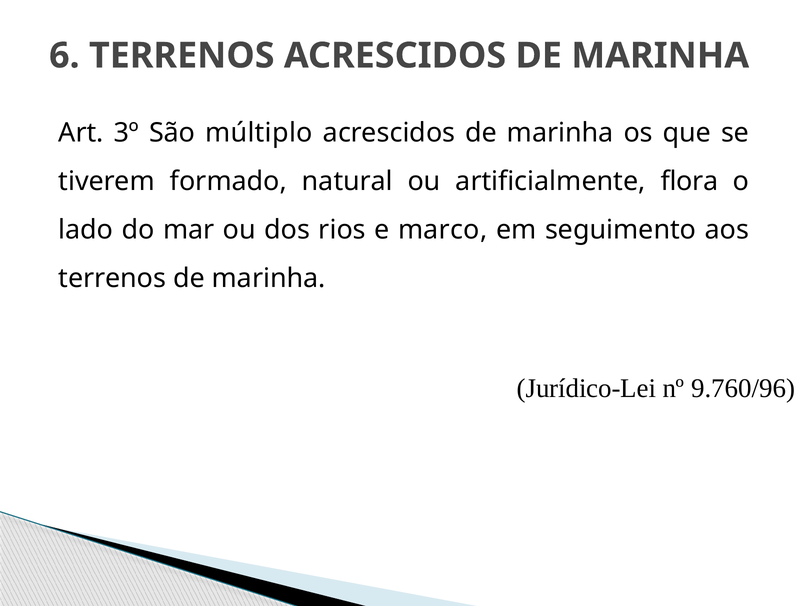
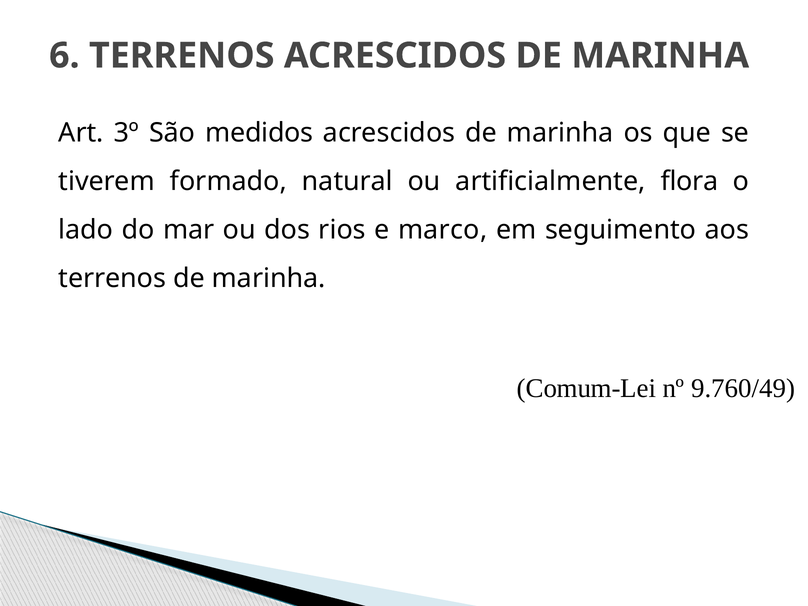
múltiplo: múltiplo -> medidos (259, 133)
Jurídico-Lei: Jurídico-Lei -> Comum-Lei (586, 388)
9.760/96: 9.760/96 -> 9.760/49 (743, 388)
